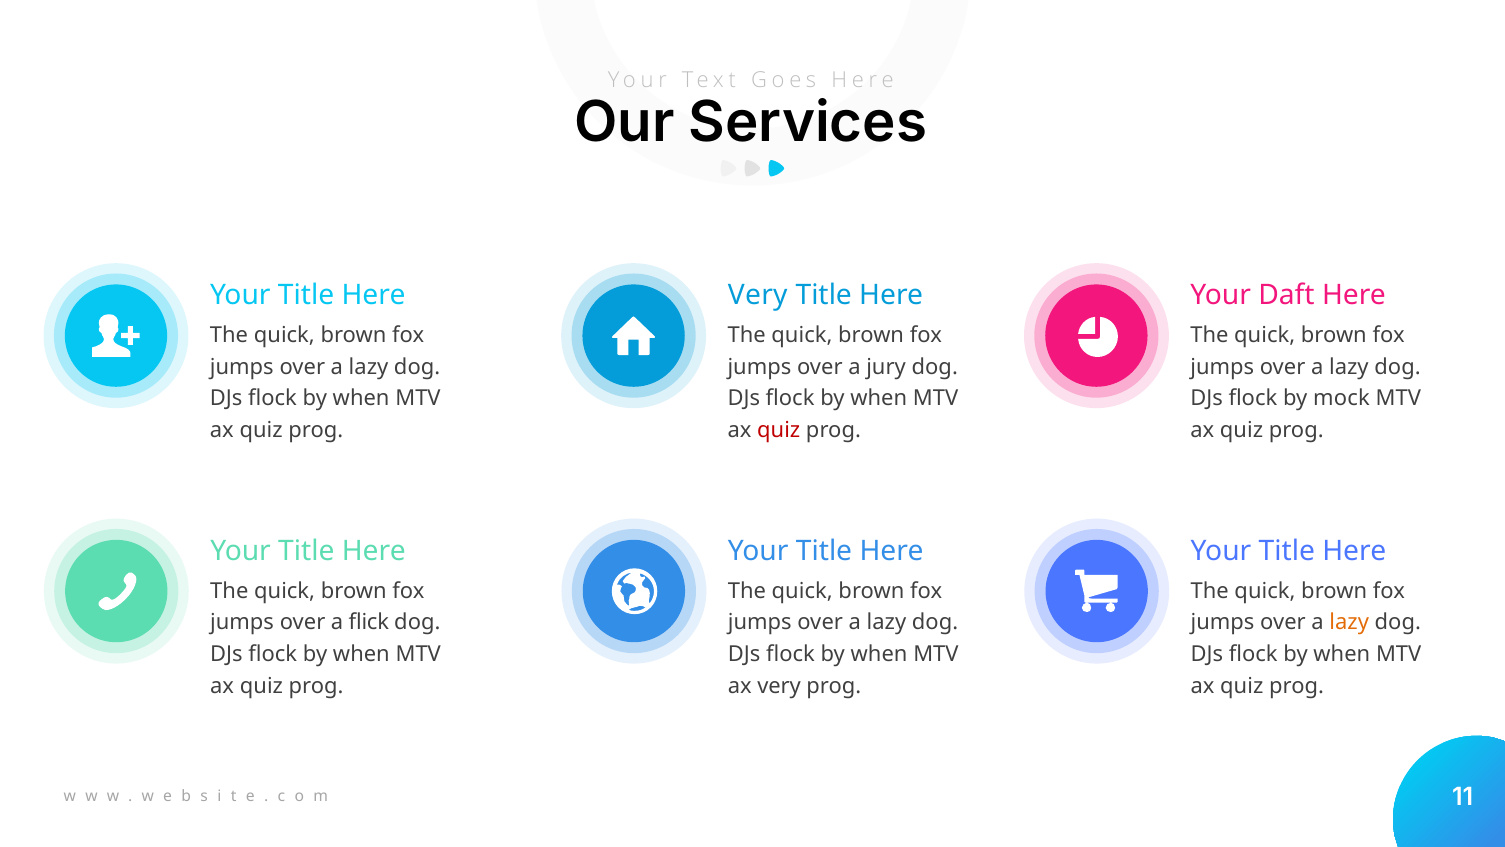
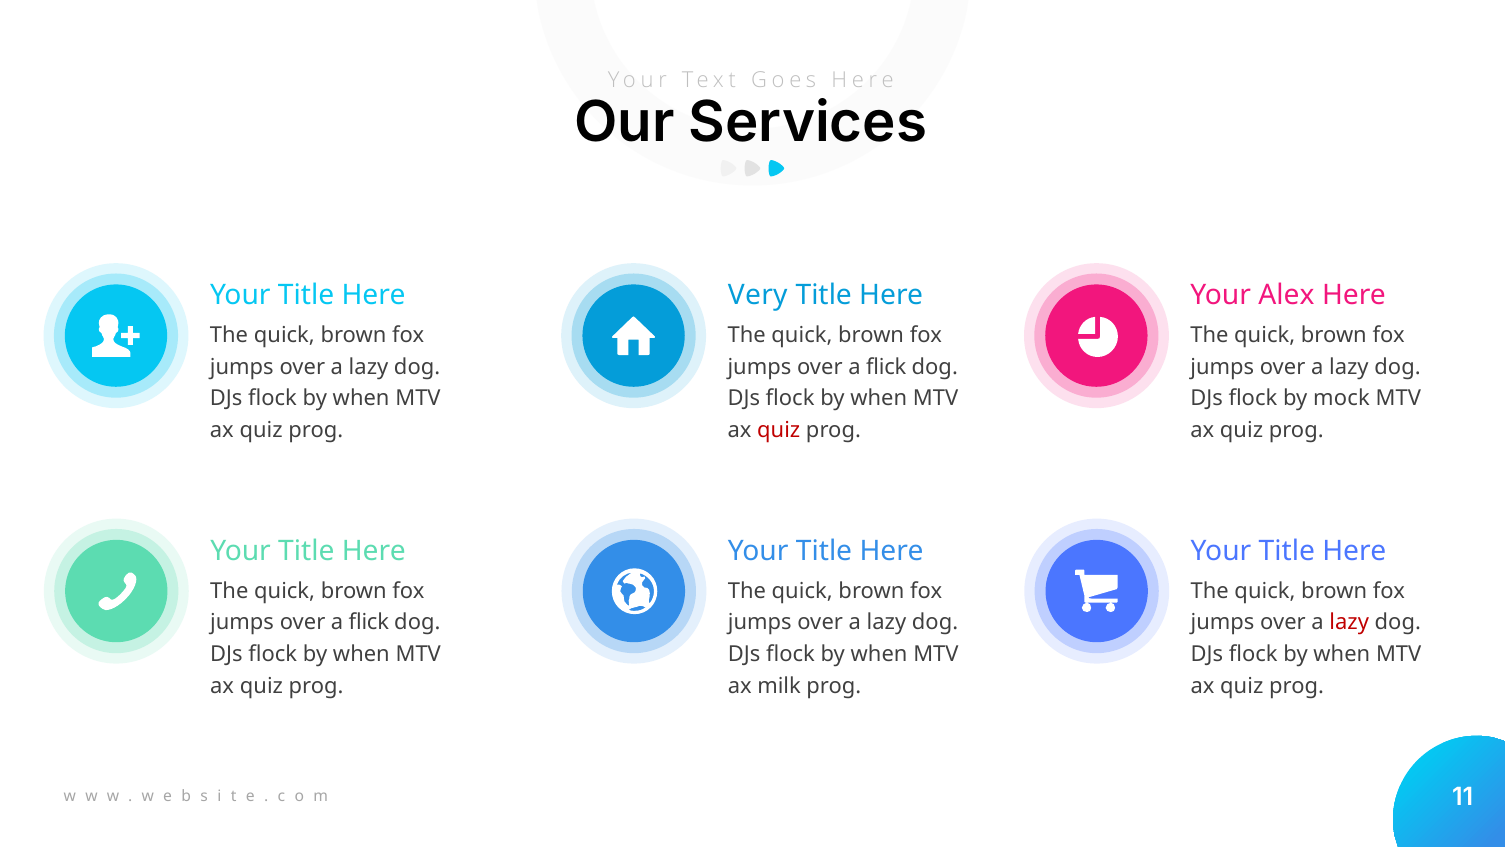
Daft: Daft -> Alex (1286, 295)
jury: jury -> flick (886, 367)
lazy colour: orange -> red (1349, 622)
ax very: very -> milk (779, 685)
